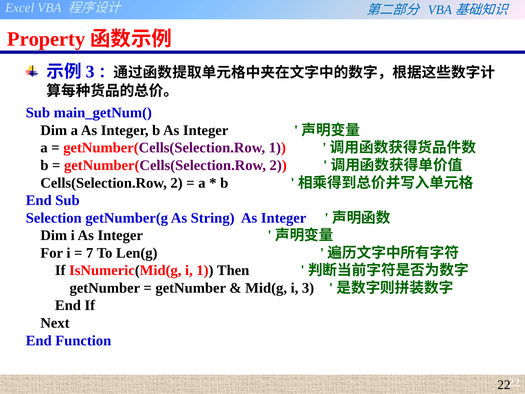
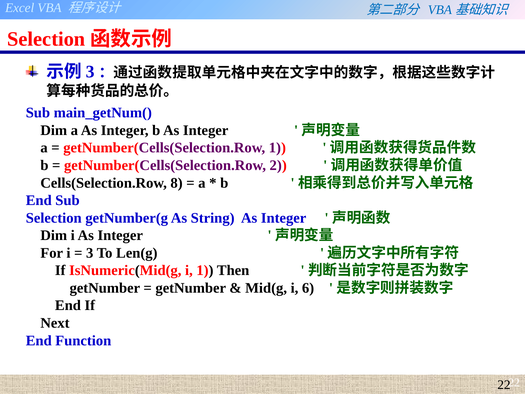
Property: Property -> Selection (46, 39)
Cells(Selection.Row 2: 2 -> 8 (177, 183)
7: 7 -> 3 (90, 253)
3: 3 -> 6 (308, 288)
